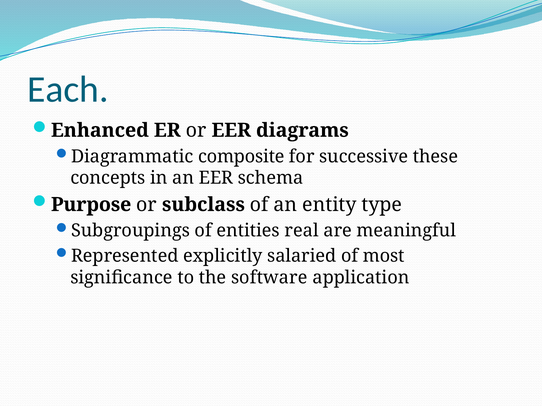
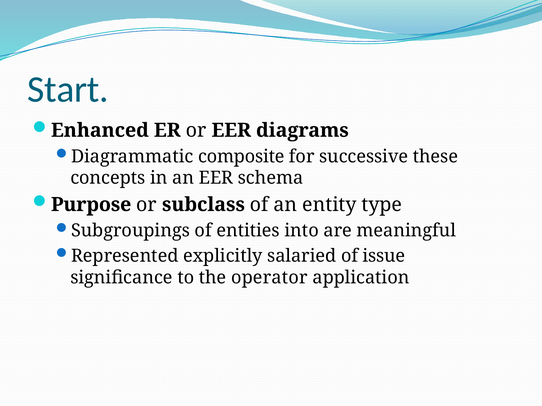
Each: Each -> Start (68, 90)
real: real -> into (302, 231)
most: most -> issue (384, 256)
software: software -> operator (269, 278)
